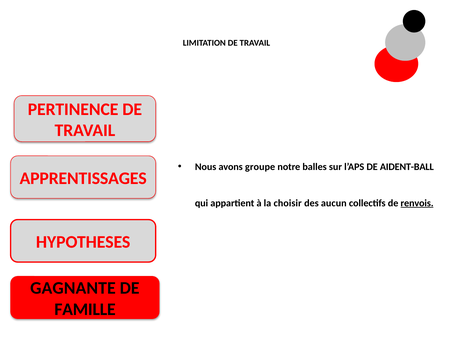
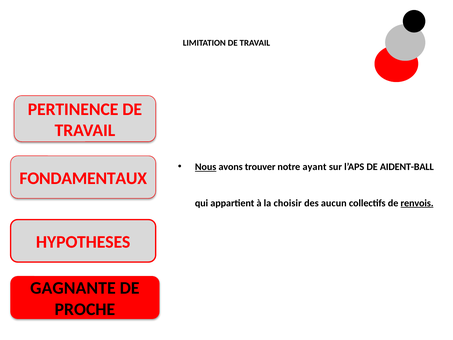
Nous underline: none -> present (206, 167)
groupe: groupe -> trouver (260, 167)
balles: balles -> ayant (315, 167)
APPRENTISSAGES: APPRENTISSAGES -> FONDAMENTAUX (83, 178)
FAMILLE: FAMILLE -> PROCHE (85, 309)
